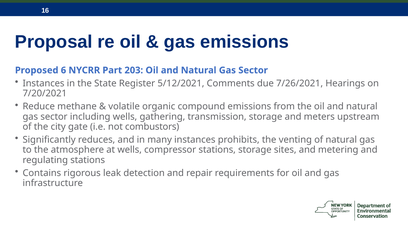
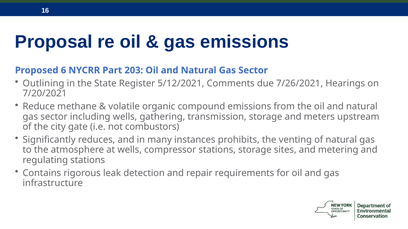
Instances: Instances -> Outlining (43, 84)
